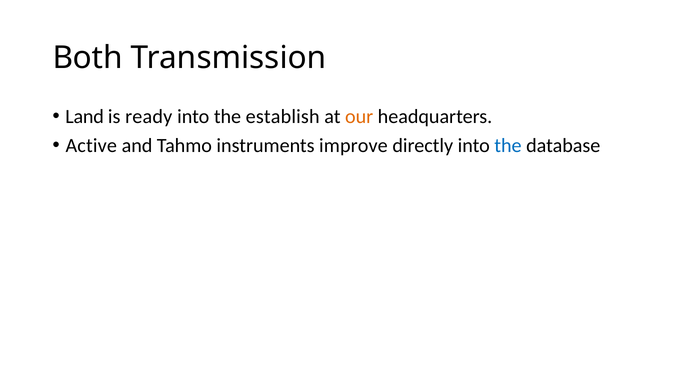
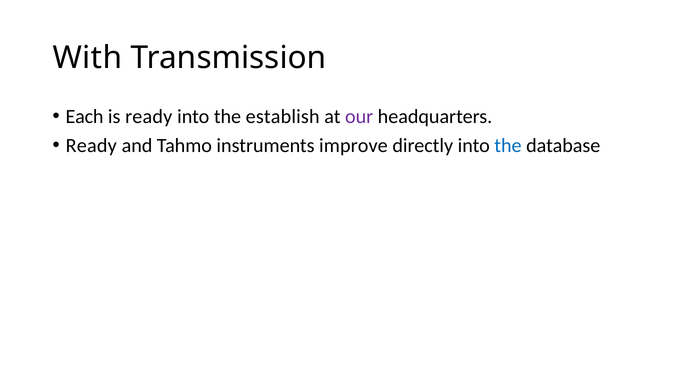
Both: Both -> With (87, 58)
Land: Land -> Each (85, 117)
our colour: orange -> purple (359, 117)
Active: Active -> Ready (91, 146)
